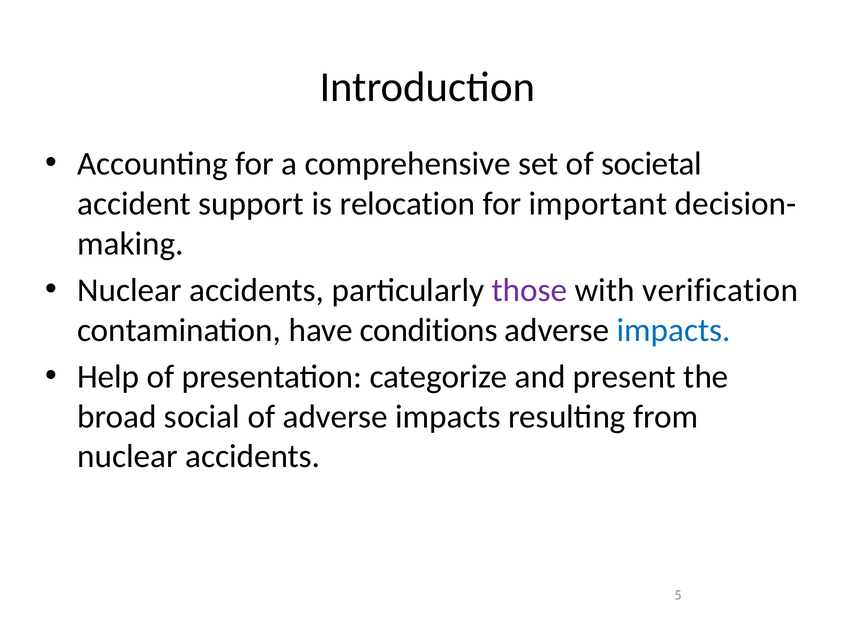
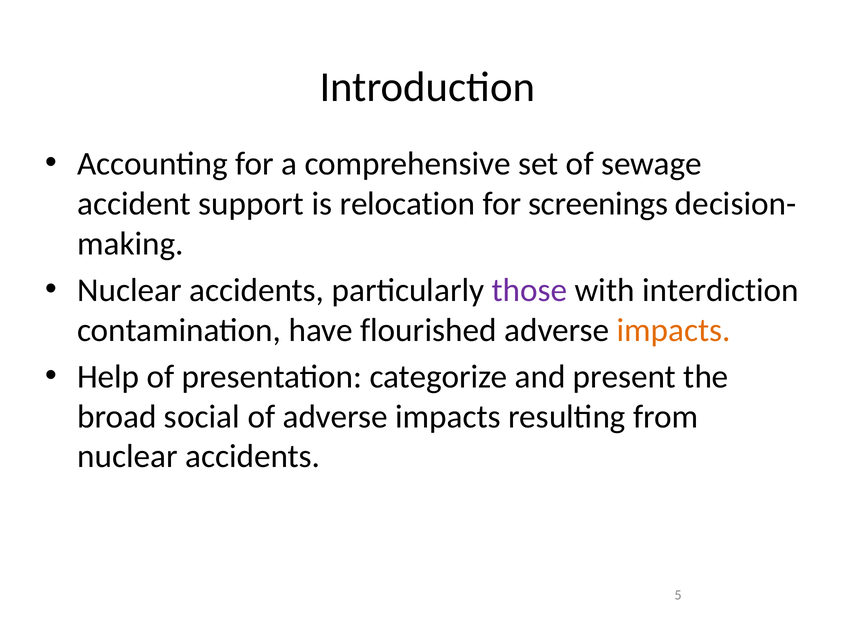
societal: societal -> sewage (651, 164)
important: important -> screenings (598, 204)
verification: verification -> interdiction (720, 290)
conditions: conditions -> flourished (428, 330)
impacts colour: blue -> orange (674, 330)
